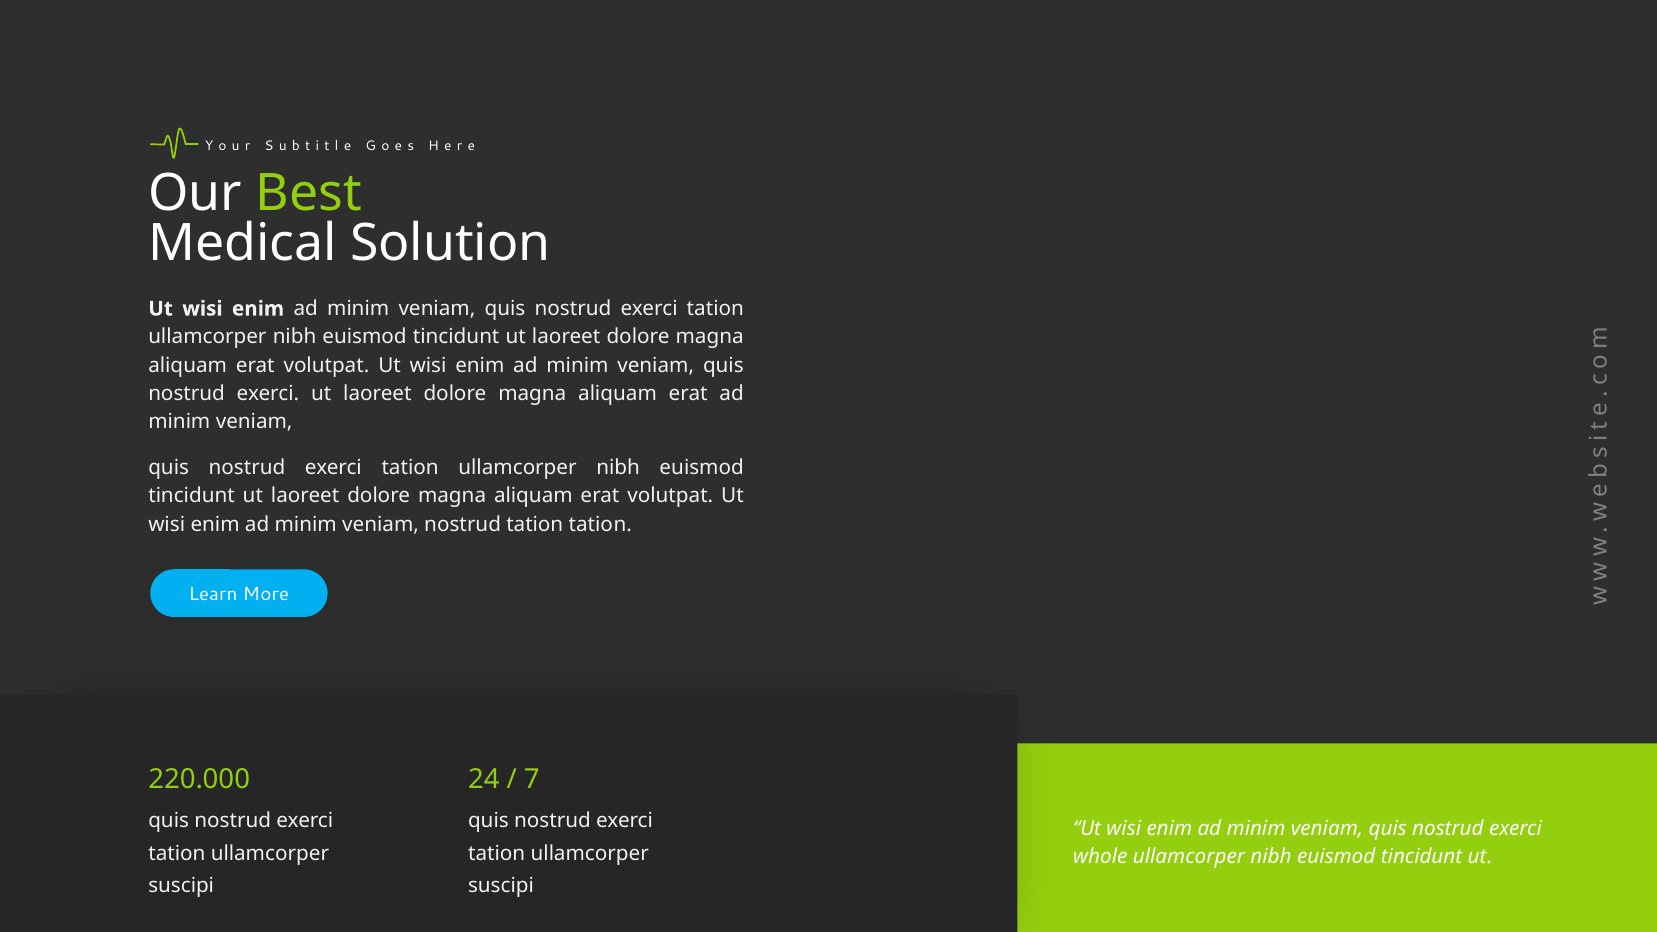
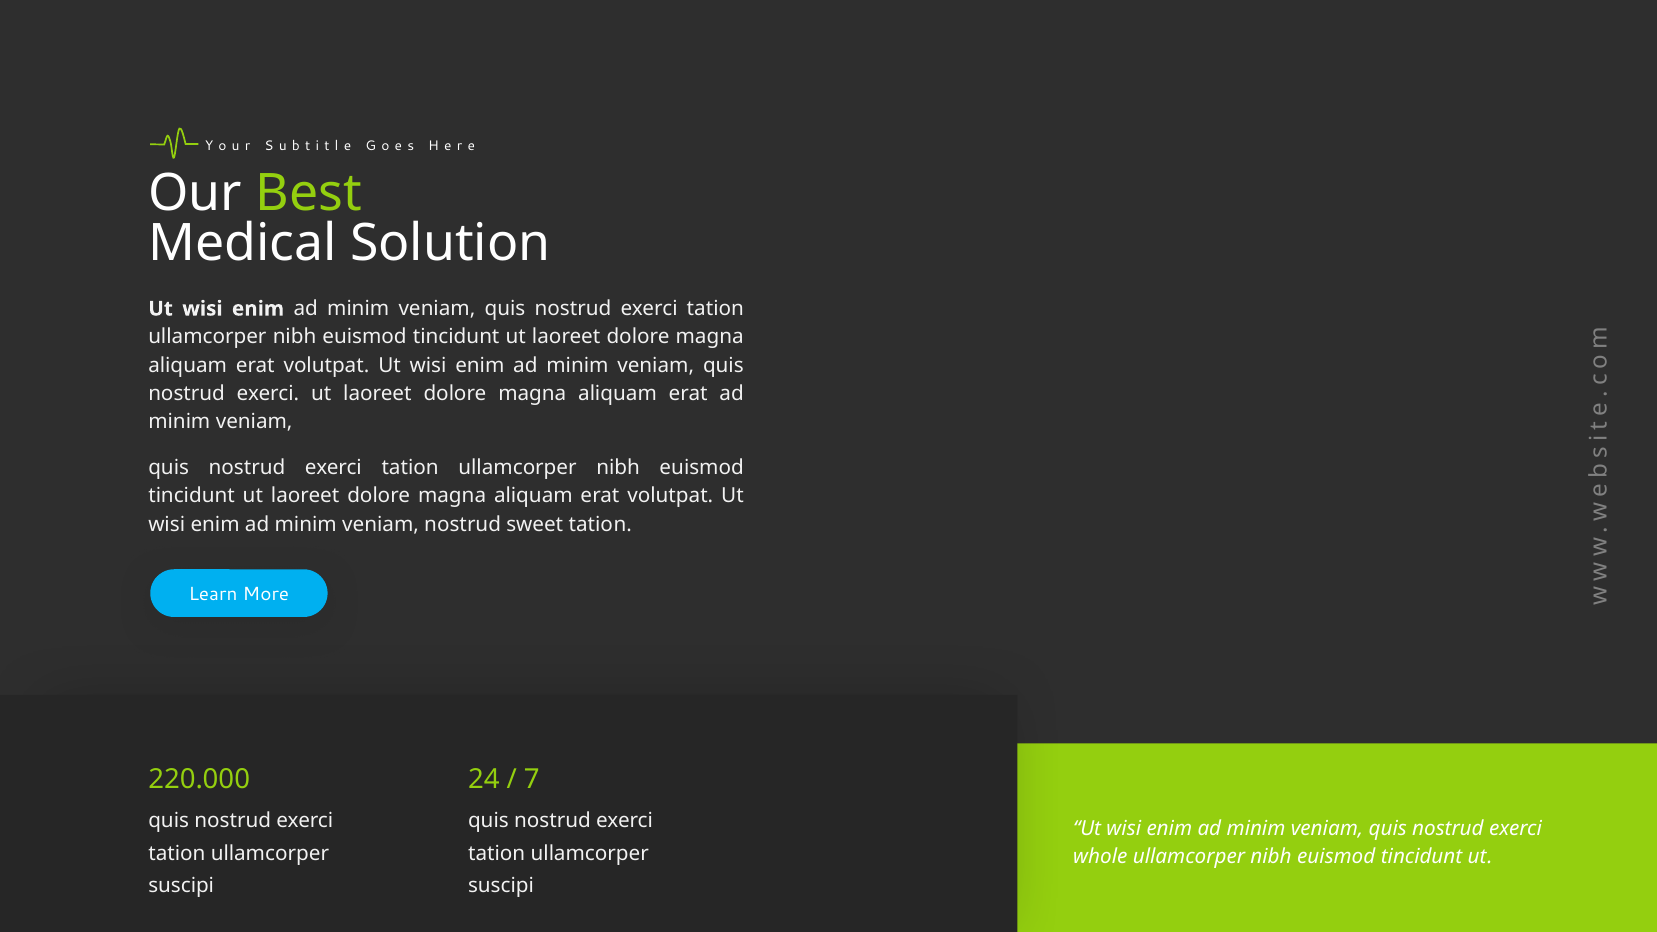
nostrud tation: tation -> sweet (535, 524)
